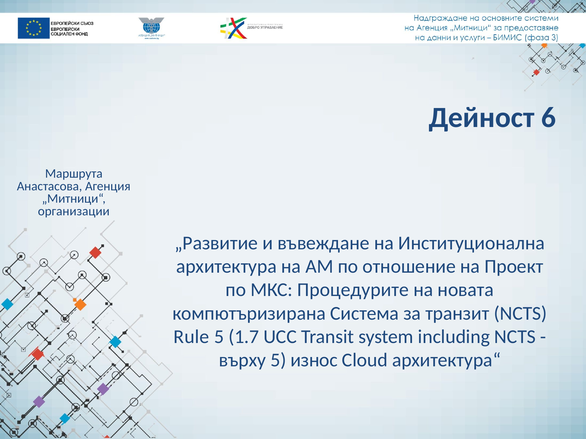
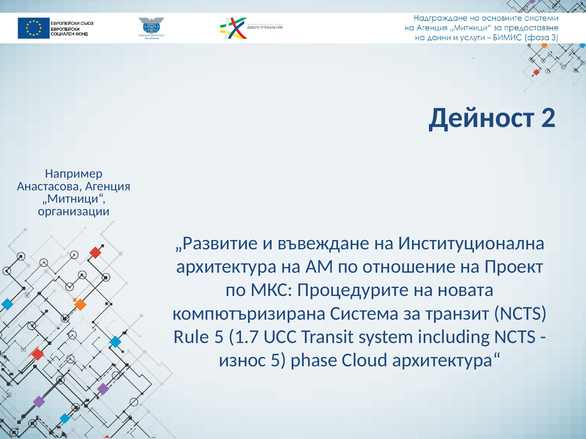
6: 6 -> 2 (549, 118)
Маршрута: Маршрута -> Например (74, 174)
върху: върху -> износ (242, 360)
износ: износ -> phase (314, 360)
